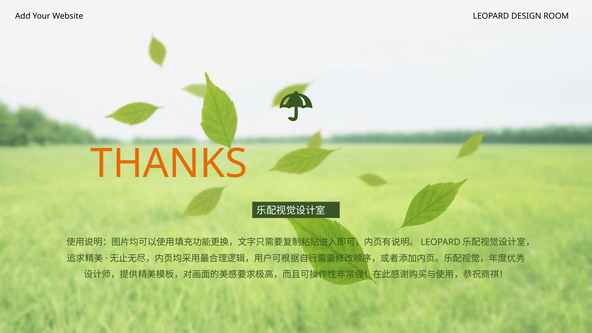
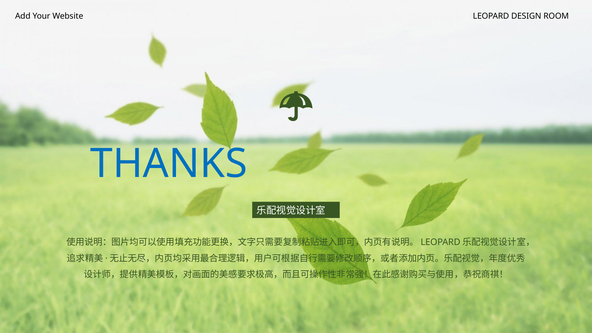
THANKS colour: orange -> blue (169, 164)
